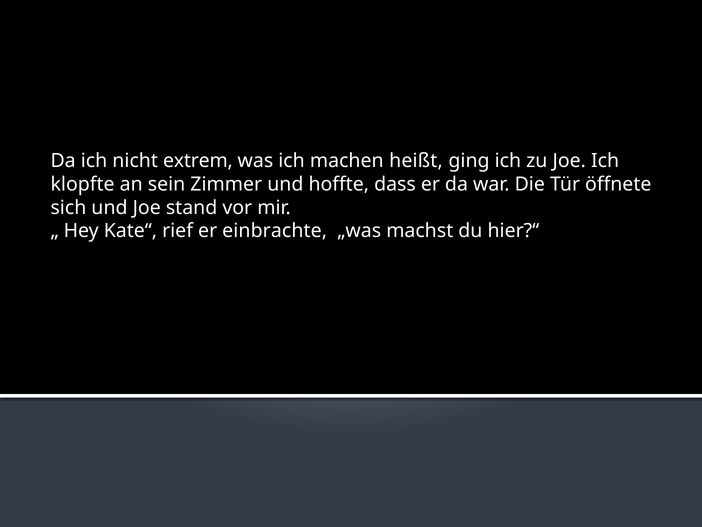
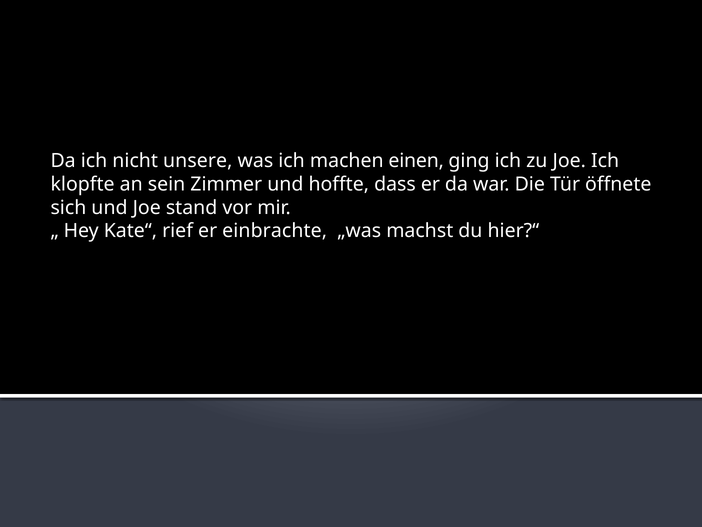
extrem: extrem -> unsere (198, 161)
heißt: heißt -> einen (416, 161)
